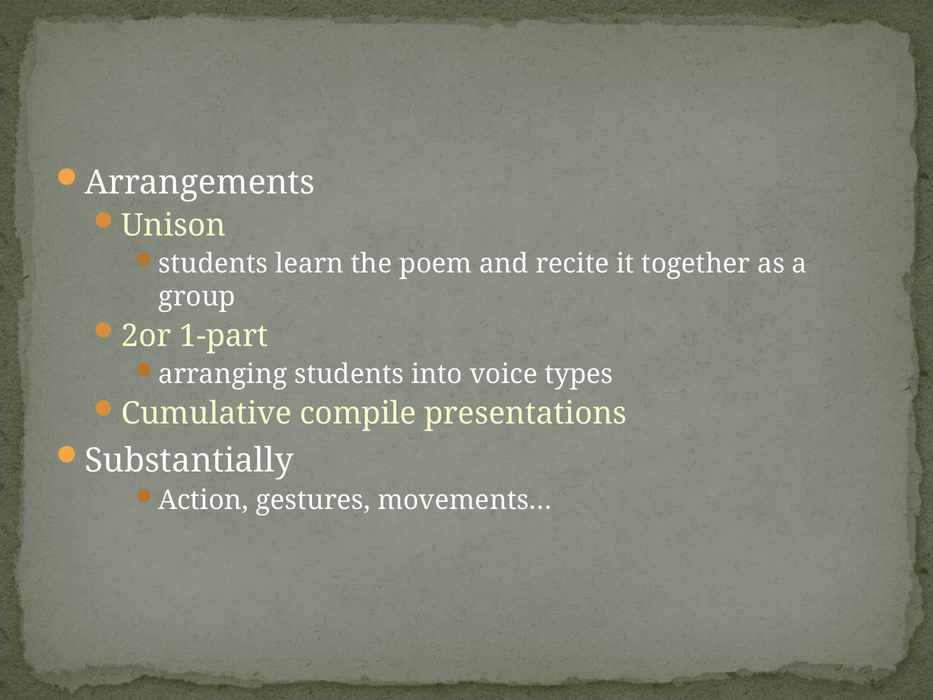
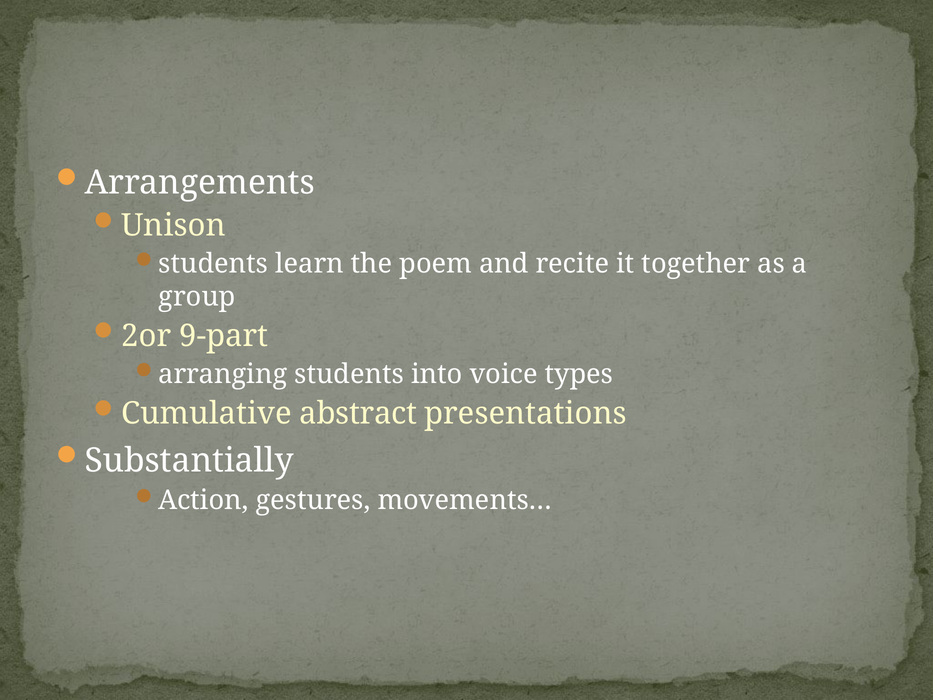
1-part: 1-part -> 9-part (224, 336)
compile: compile -> abstract (358, 413)
